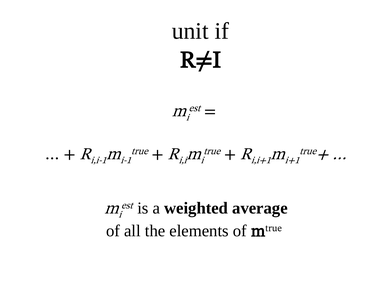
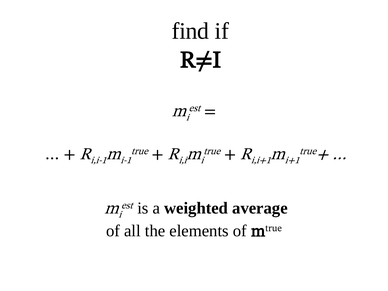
unit: unit -> find (190, 31)
